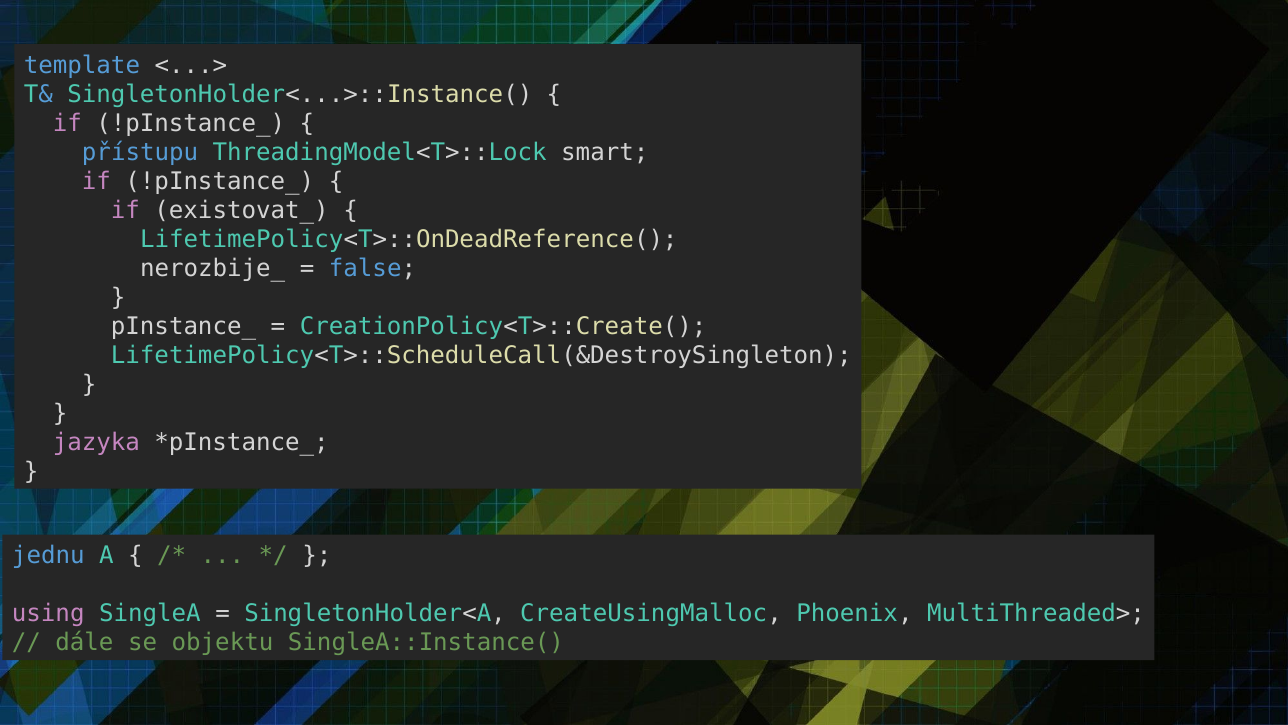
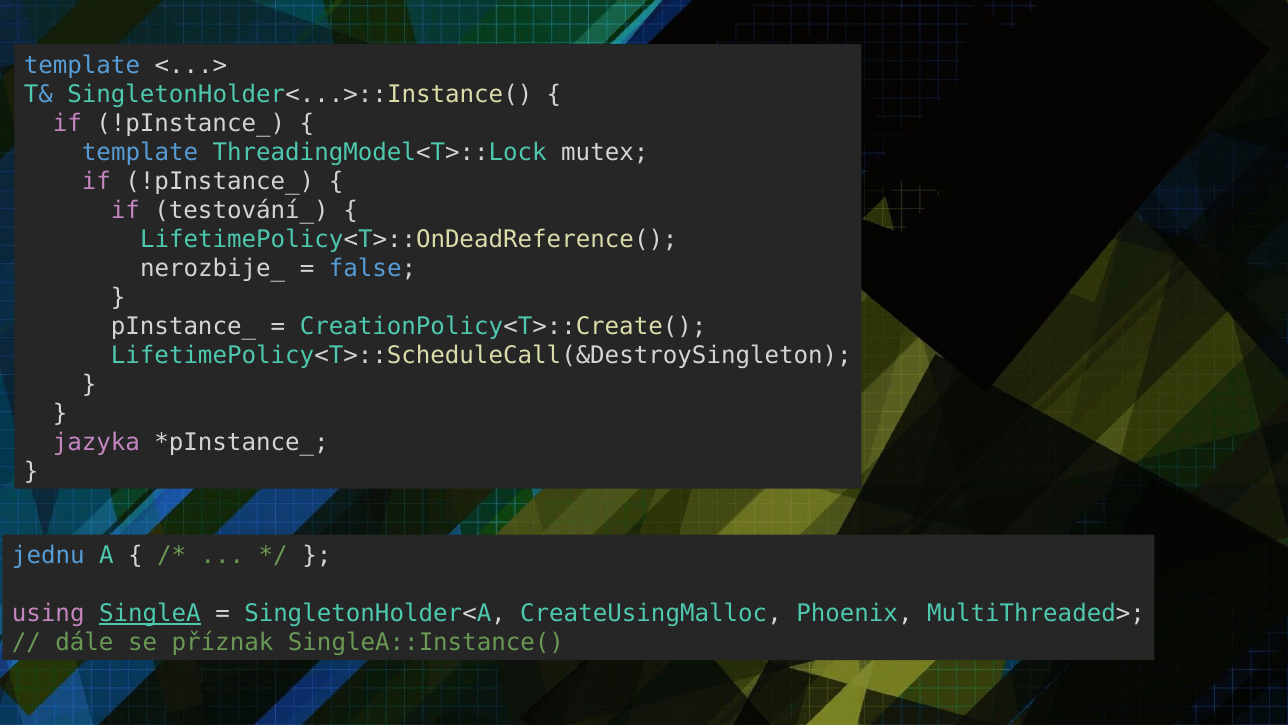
přístupu: přístupu -> template (140, 152)
smart: smart -> mutex (605, 152)
existovat_: existovat_ -> testování_ (242, 210)
SingleA underline: none -> present (150, 613)
objektu: objektu -> příznak (222, 642)
